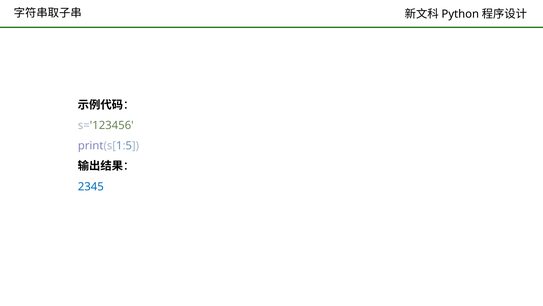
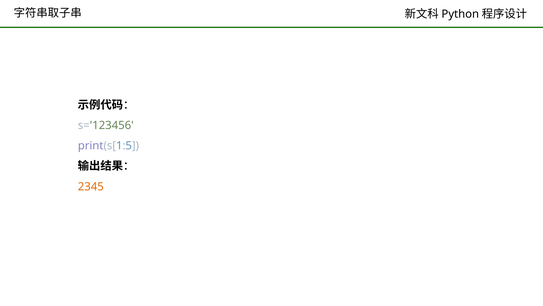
2345 colour: blue -> orange (91, 186)
